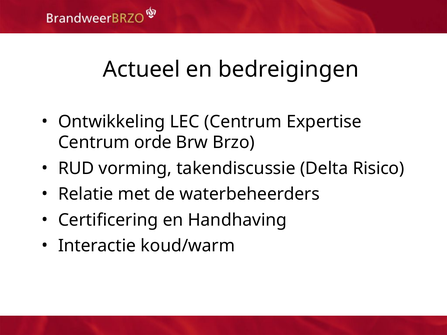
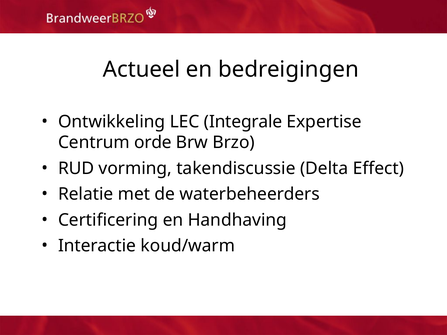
LEC Centrum: Centrum -> Integrale (243, 122)
Risico: Risico -> Effect (378, 168)
